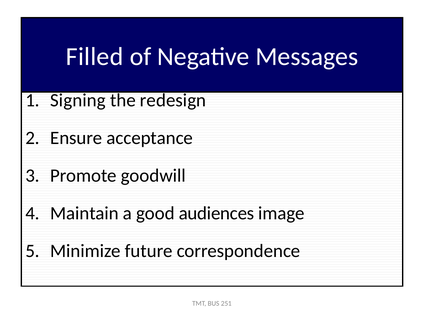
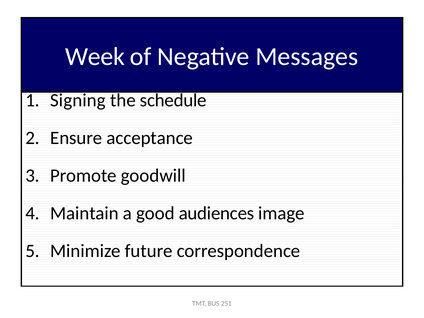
Filled: Filled -> Week (95, 57)
redesign: redesign -> schedule (173, 100)
